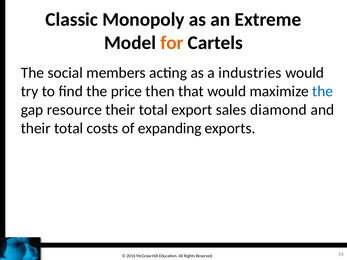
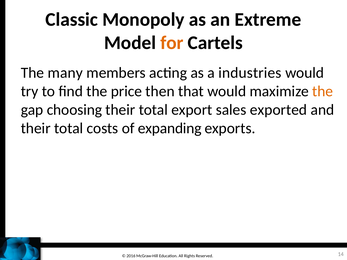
social: social -> many (65, 73)
the colour: blue -> orange (323, 91)
resource: resource -> choosing (74, 110)
diamond: diamond -> exported (279, 110)
